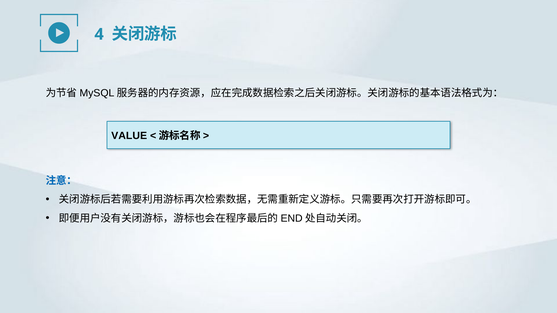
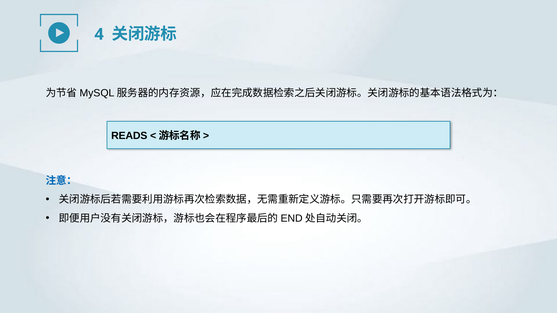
VALUE: VALUE -> READS (129, 136)
